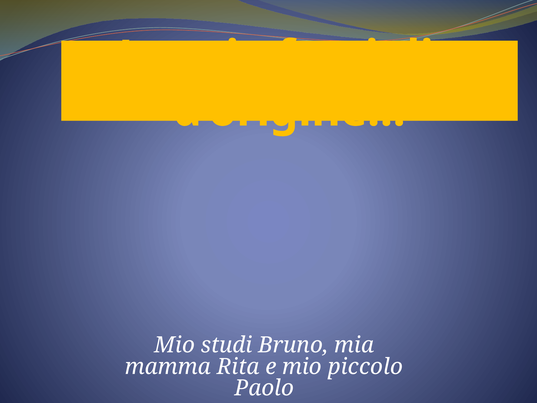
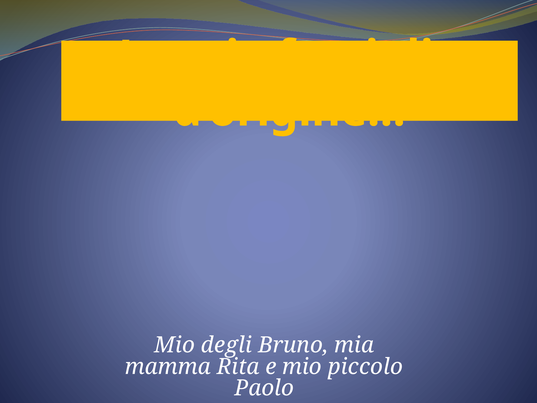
studi: studi -> degli (226, 345)
